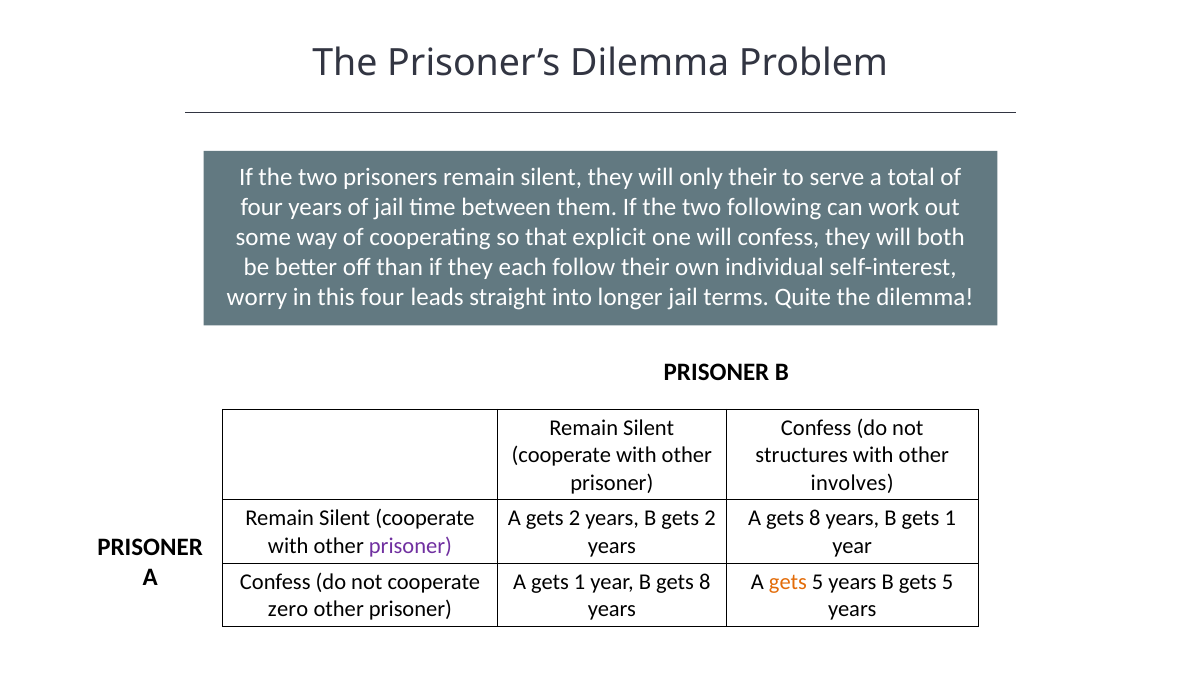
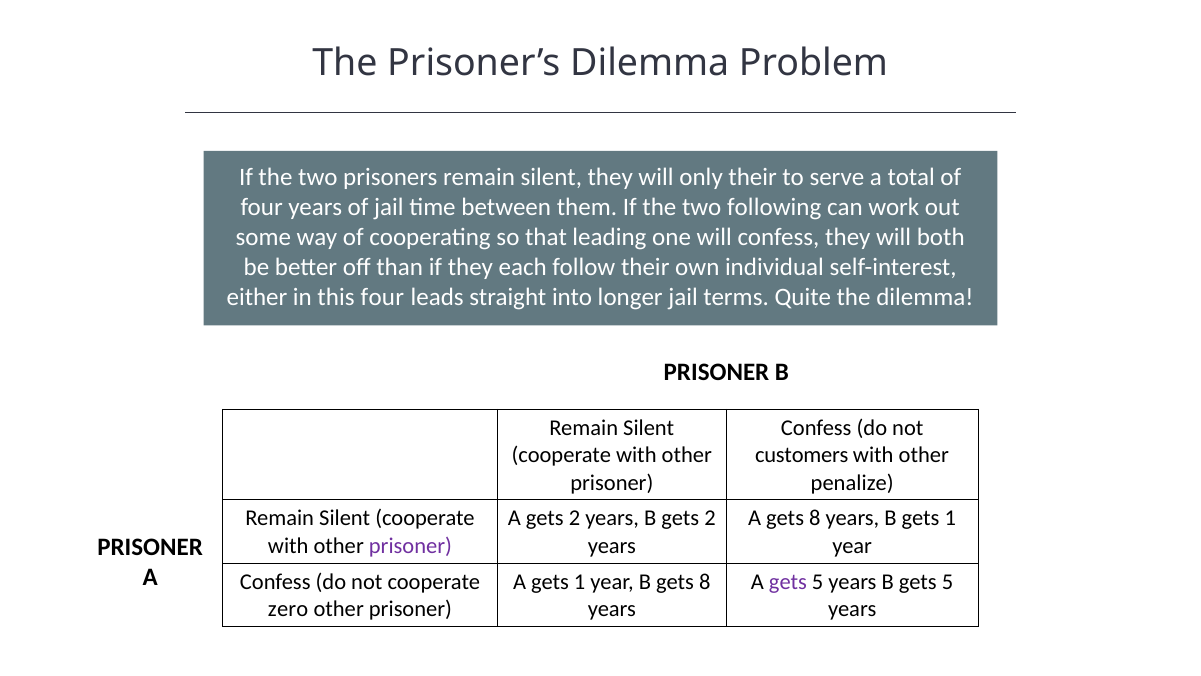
explicit: explicit -> leading (609, 237)
worry: worry -> either (257, 297)
structures: structures -> customers (802, 455)
involves: involves -> penalize (852, 483)
gets colour: orange -> purple (788, 581)
